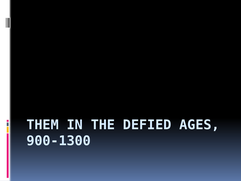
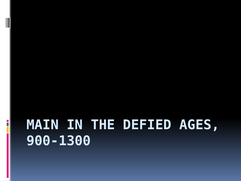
THEM: THEM -> MAIN (43, 125)
